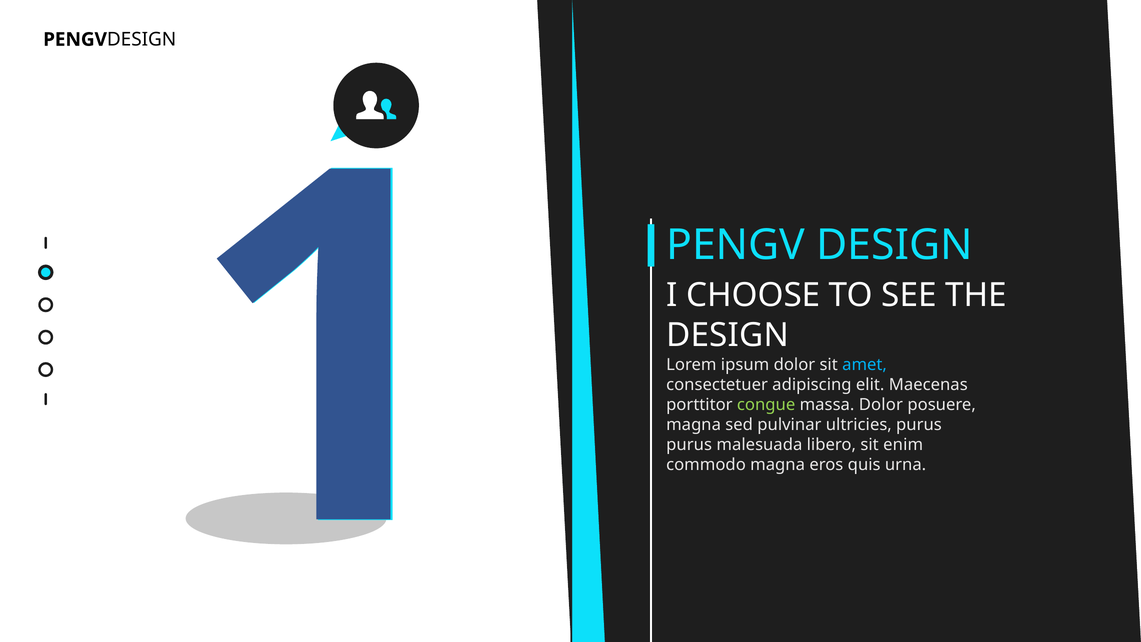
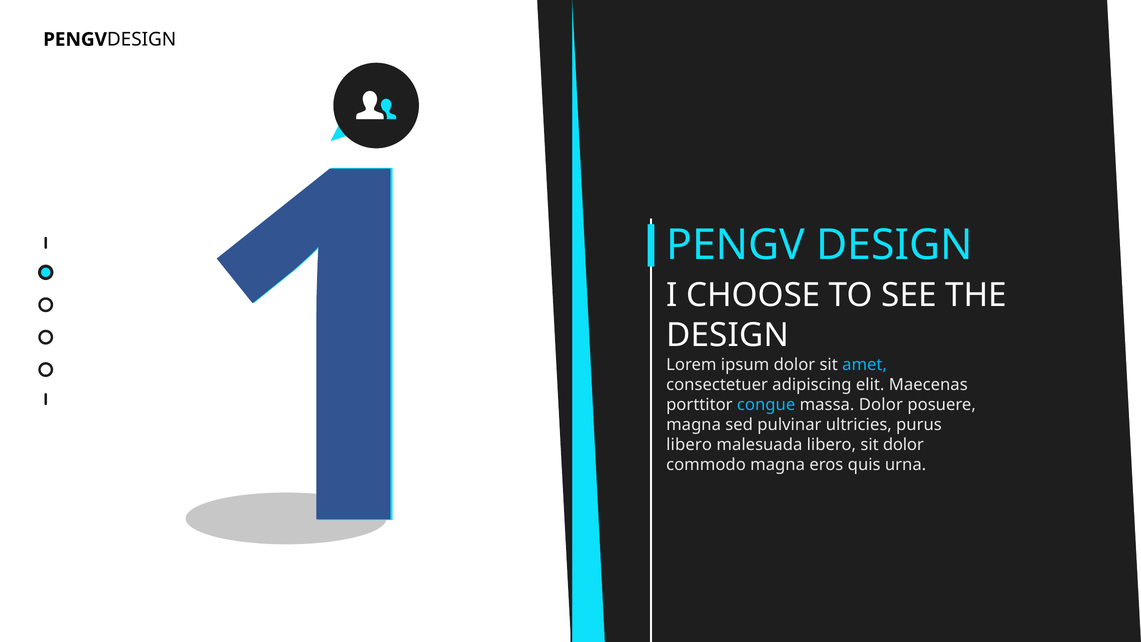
congue colour: light green -> light blue (766, 404)
purus: purus -> libero (689, 444)
sit enim: enim -> dolor (903, 444)
